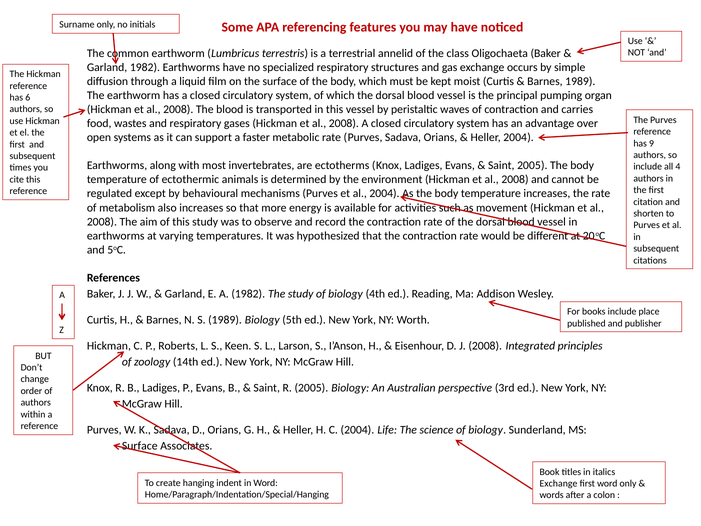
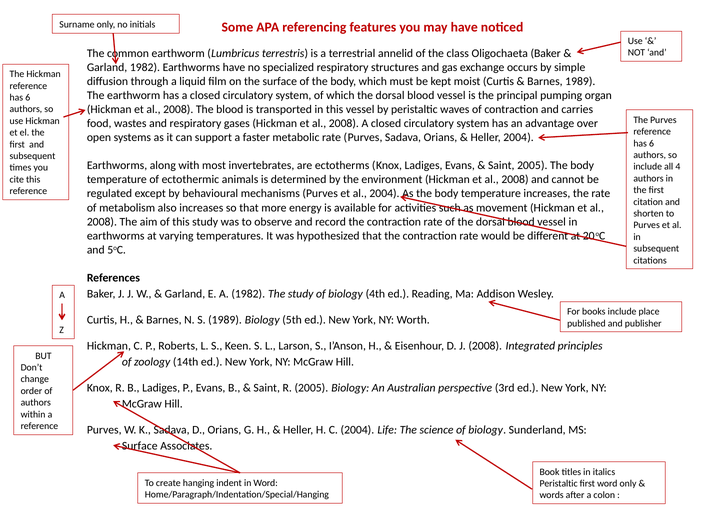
9: 9 -> 6 (652, 143)
Exchange: Exchange -> Peristaltic (559, 483)
